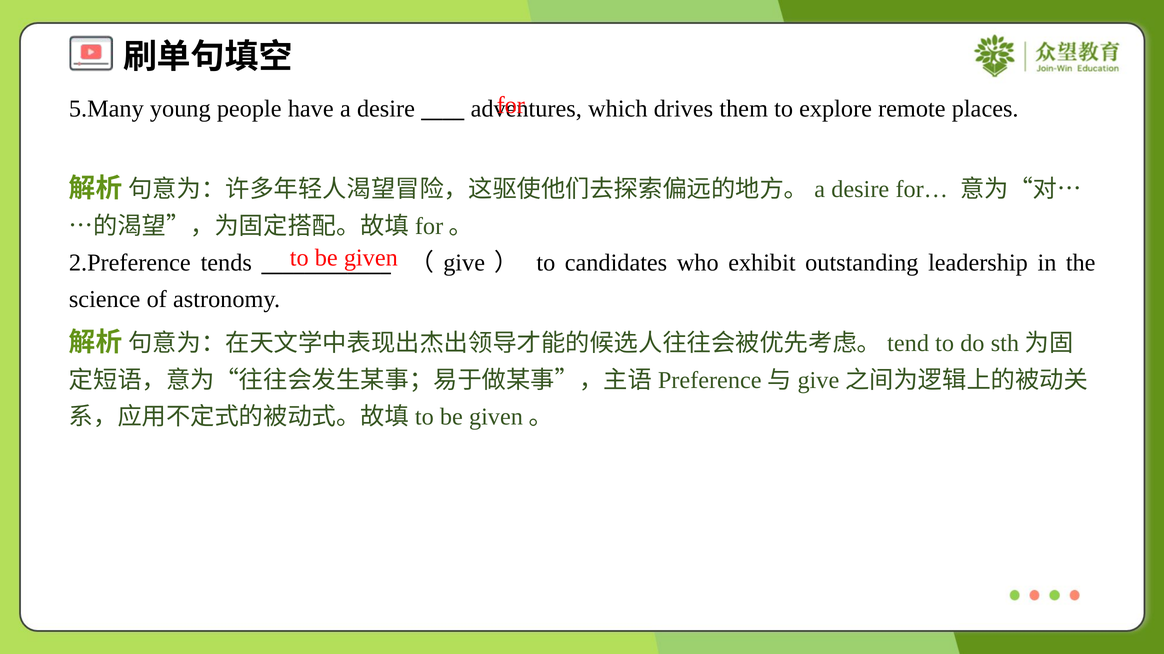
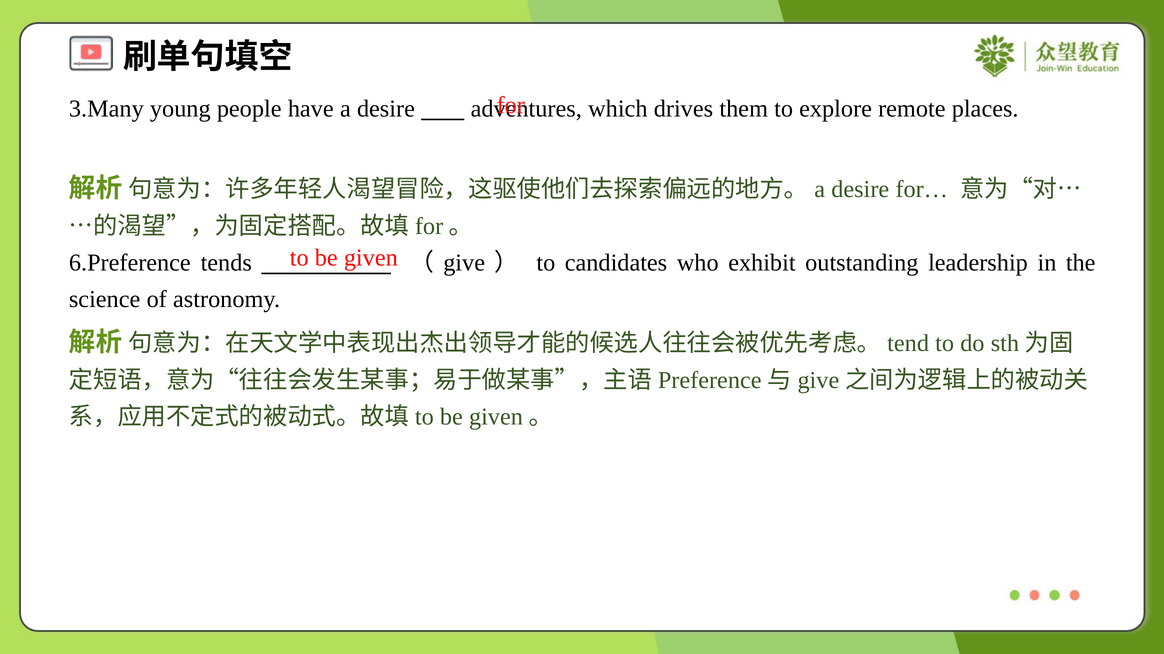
5.Many: 5.Many -> 3.Many (106, 109)
2.Preference: 2.Preference -> 6.Preference (130, 263)
